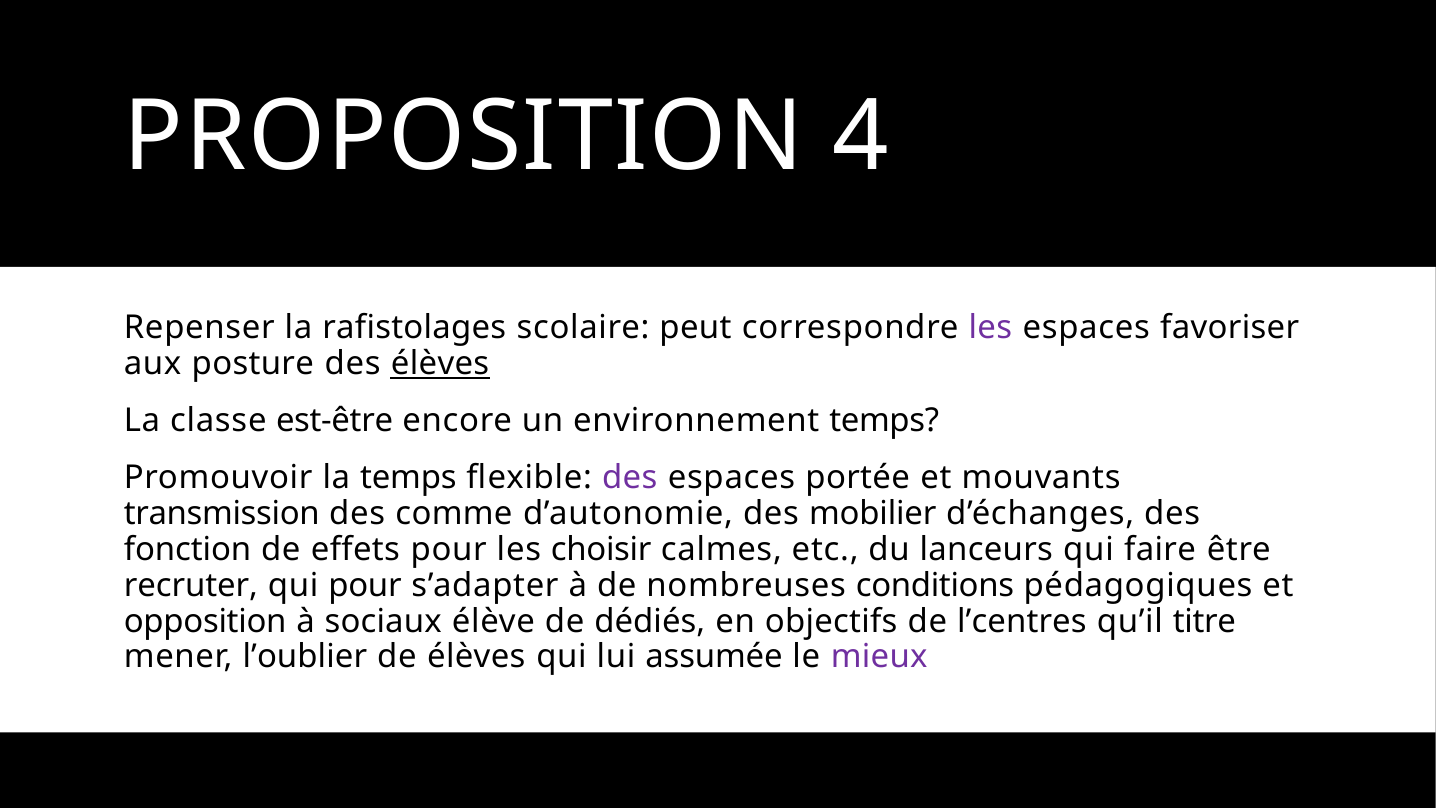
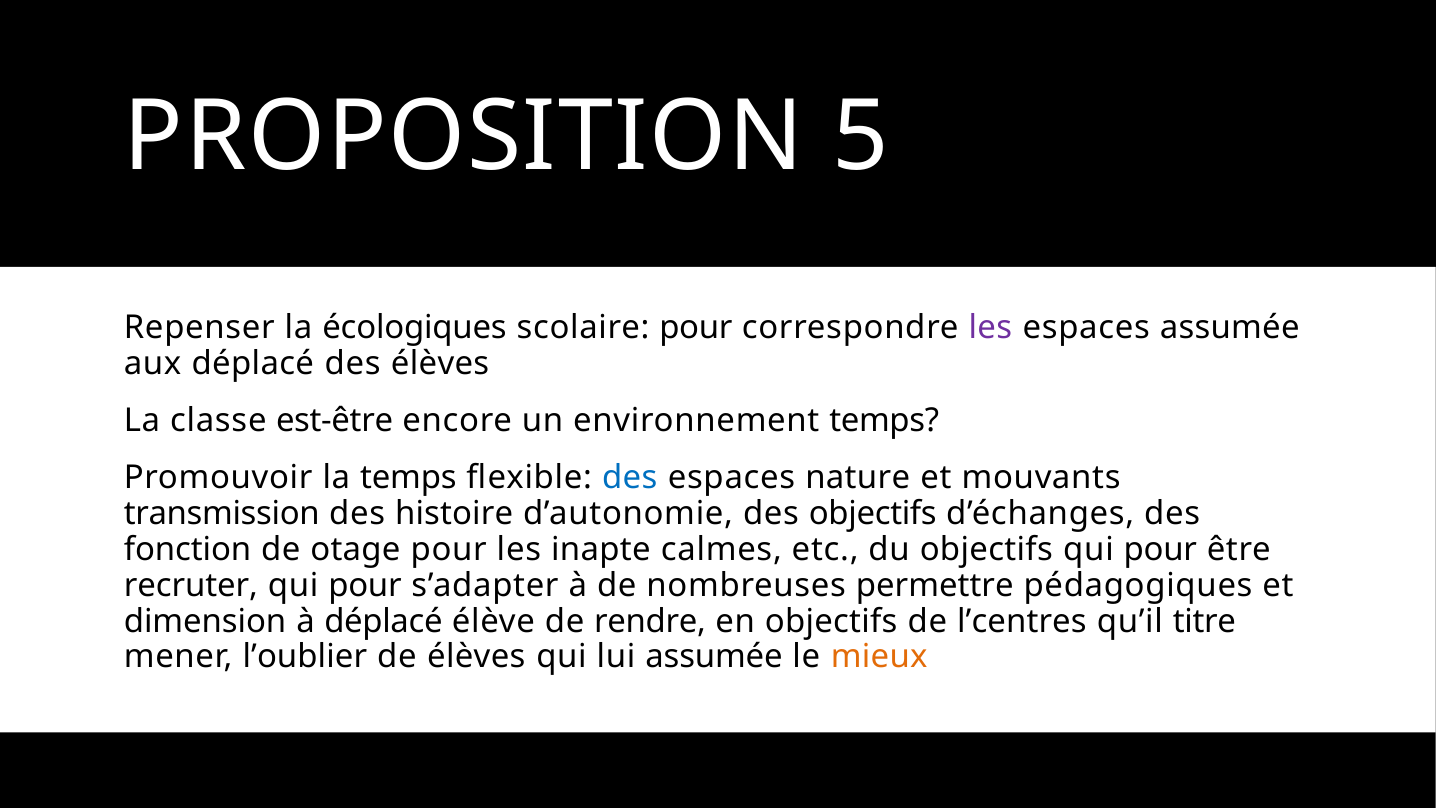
4: 4 -> 5 (861, 137)
rafistolages: rafistolages -> écologiques (415, 328)
scolaire peut: peut -> pour (696, 328)
espaces favoriser: favoriser -> assumée (1230, 328)
aux posture: posture -> déplacé (253, 364)
élèves underline: present -> none (440, 364)
des colour: purple -> blue (630, 478)
portée: portée -> nature (858, 478)
comme: comme -> histoire (454, 513)
des mobilier: mobilier -> objectifs (873, 513)
effets: effets -> otage (355, 549)
choisir: choisir -> inapte (601, 549)
du lanceurs: lanceurs -> objectifs (986, 549)
faire: faire -> pour (1160, 549)
conditions: conditions -> permettre (935, 585)
opposition: opposition -> dimension (205, 621)
à sociaux: sociaux -> déplacé (383, 621)
dédiés: dédiés -> rendre (650, 621)
mieux colour: purple -> orange (879, 657)
